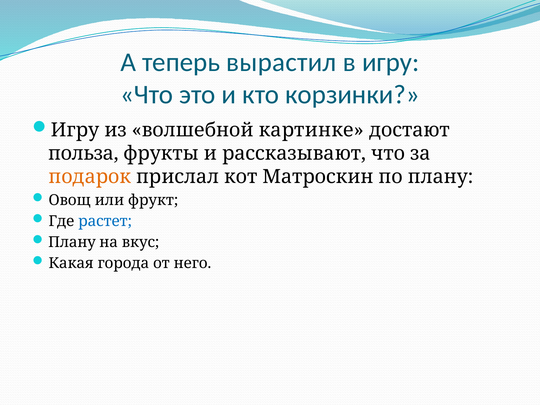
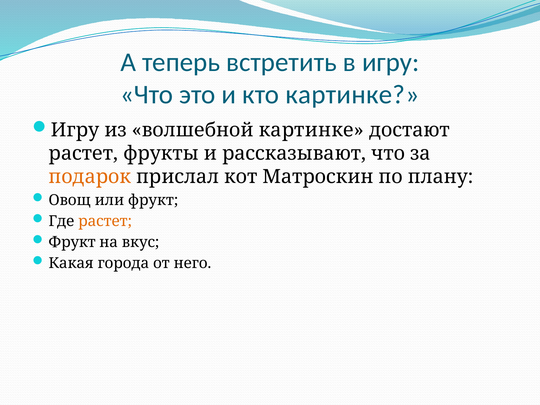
вырастил: вырастил -> встретить (281, 62)
кто корзинки: корзинки -> картинке (352, 95)
польза: польза -> растет (83, 153)
растет colour: blue -> orange (105, 221)
Плану: Плану -> Фрукт (72, 242)
